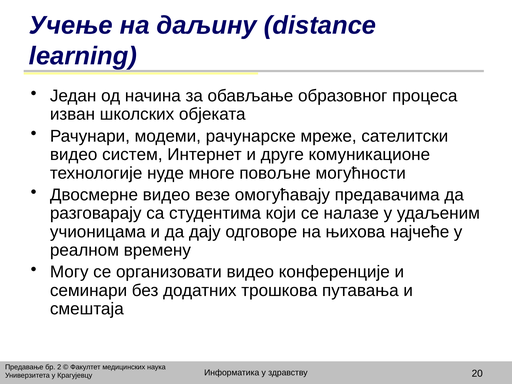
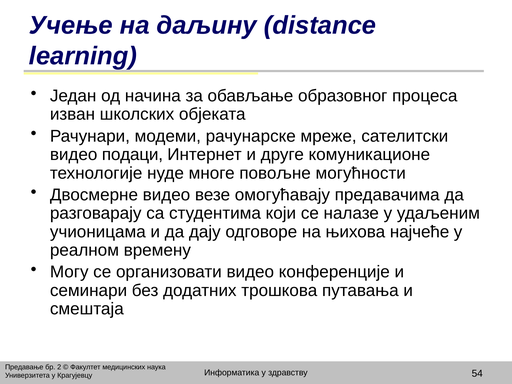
систем: систем -> подаци (132, 155)
20: 20 -> 54 (477, 373)
